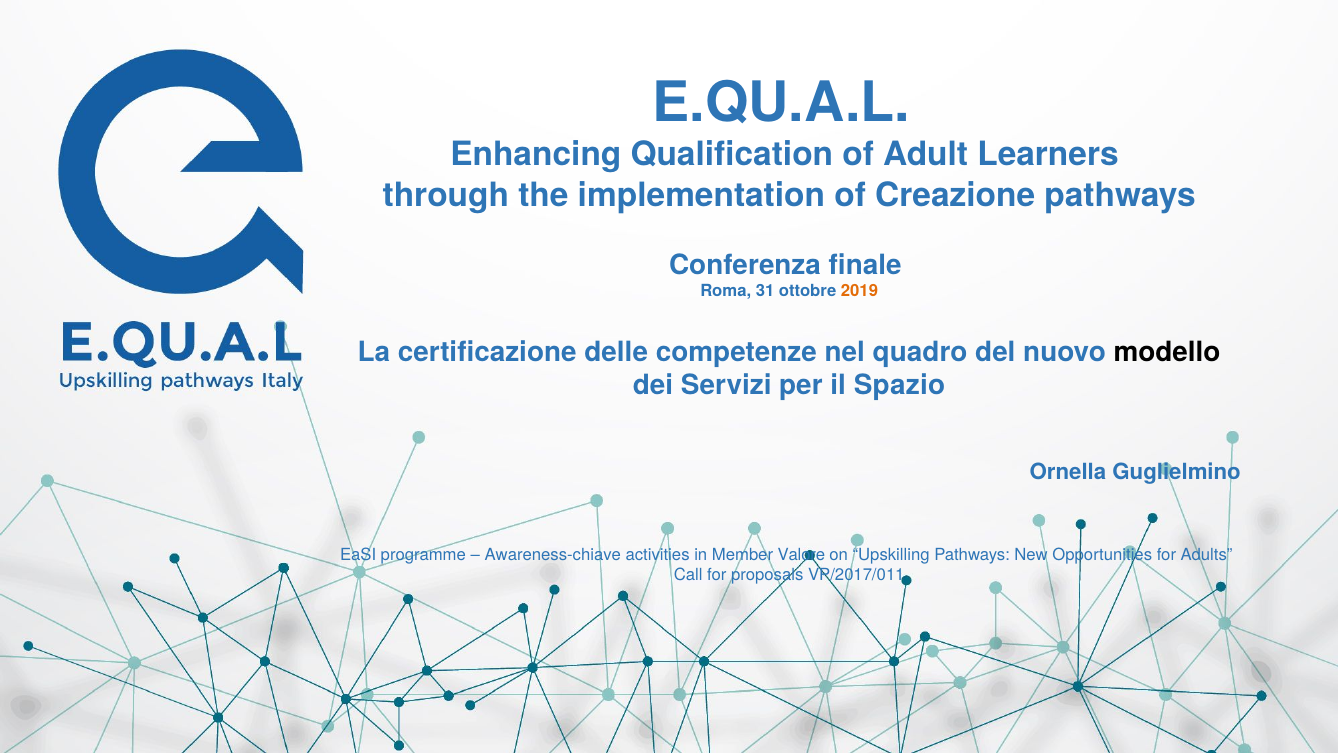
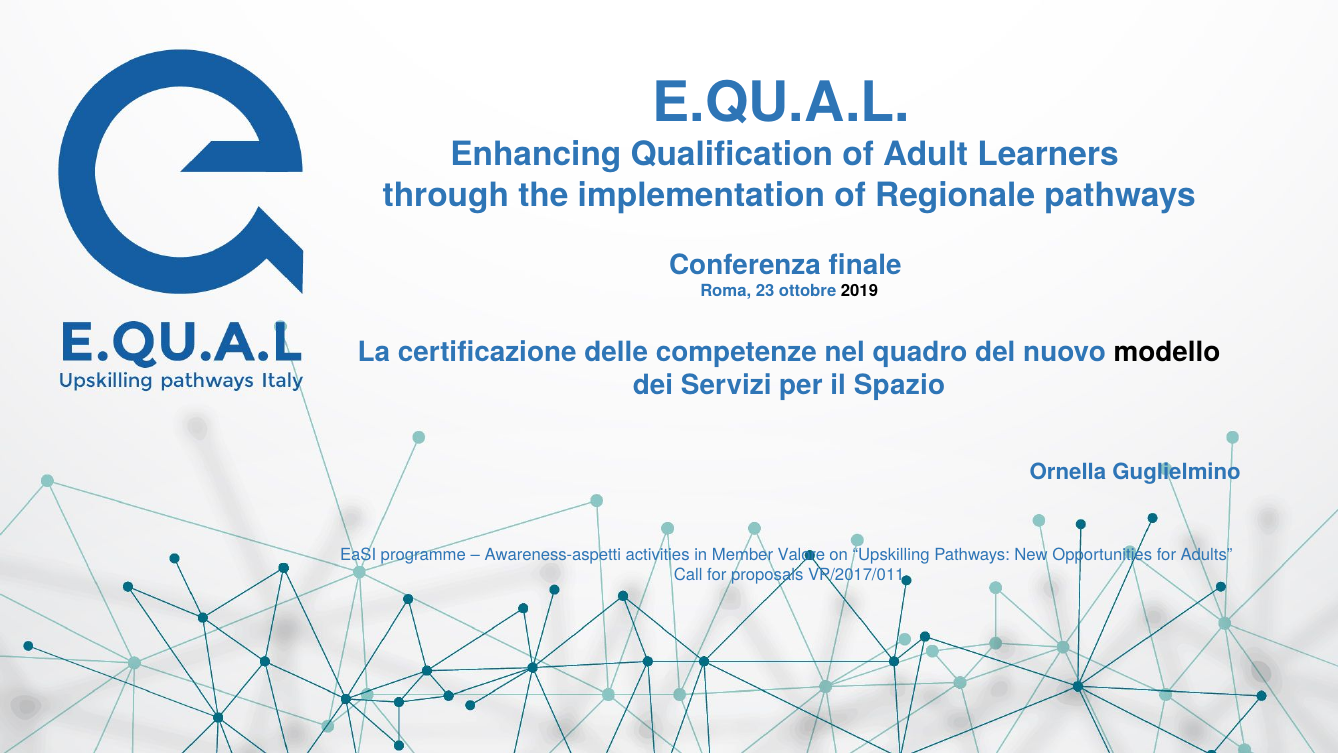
Creazione: Creazione -> Regionale (955, 195)
31: 31 -> 23 (765, 291)
2019 colour: orange -> black (859, 291)
Awareness-chiave: Awareness-chiave -> Awareness-aspetti (553, 555)
